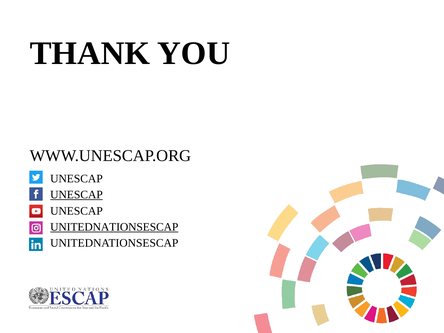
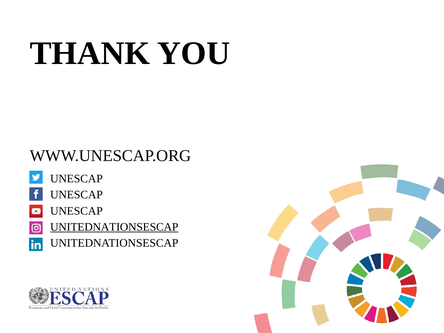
UNESCAP underline: present -> none (76, 195)
